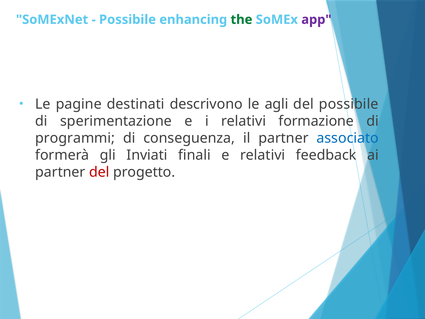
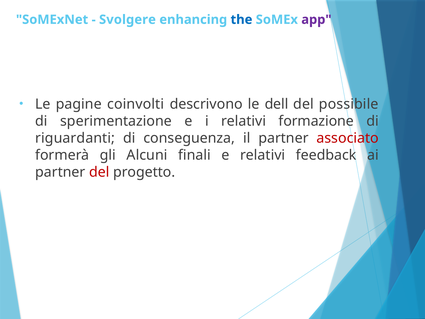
Possibile: Possibile -> Svolgere (127, 20)
the colour: green -> blue (241, 20)
destinati: destinati -> coinvolti (136, 104)
agli: agli -> dell (277, 104)
programmi: programmi -> riguardanti (75, 138)
associato colour: blue -> red (348, 138)
Inviati: Inviati -> Alcuni (147, 155)
